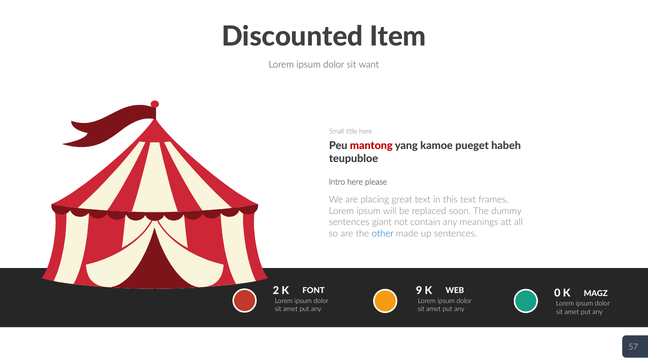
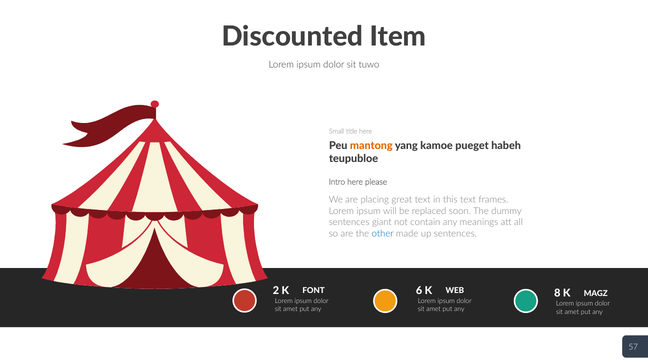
want: want -> tuwo (369, 65)
mantong colour: red -> orange (371, 146)
9: 9 -> 6 (419, 291)
0: 0 -> 8 (557, 294)
